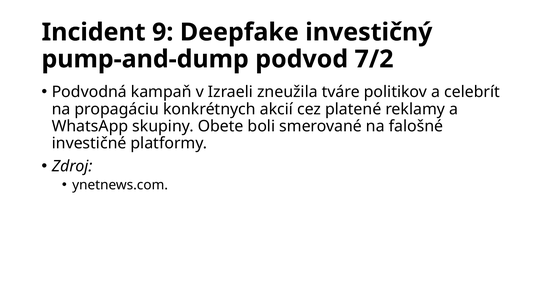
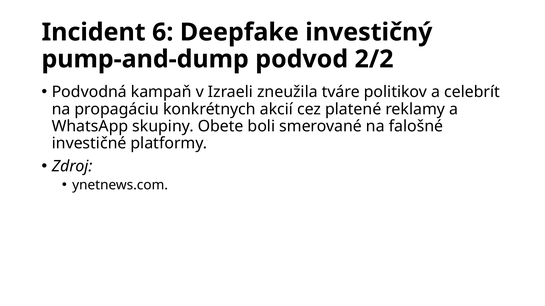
9: 9 -> 6 (163, 32)
7/2: 7/2 -> 2/2 (374, 59)
